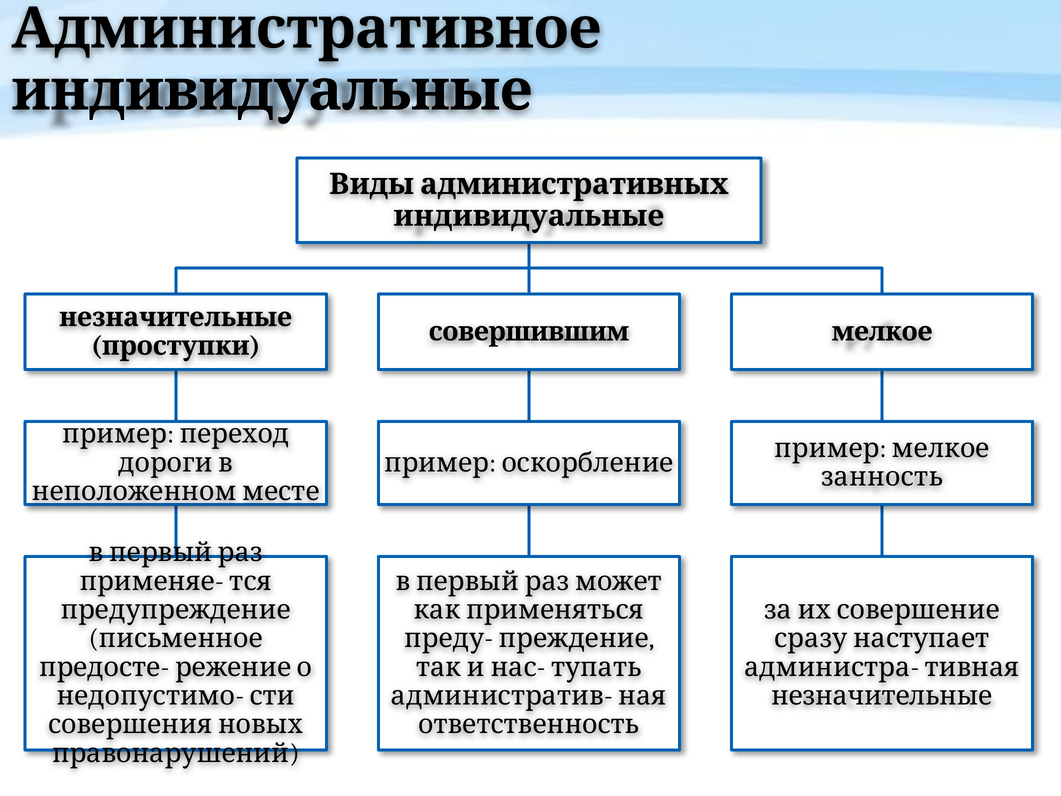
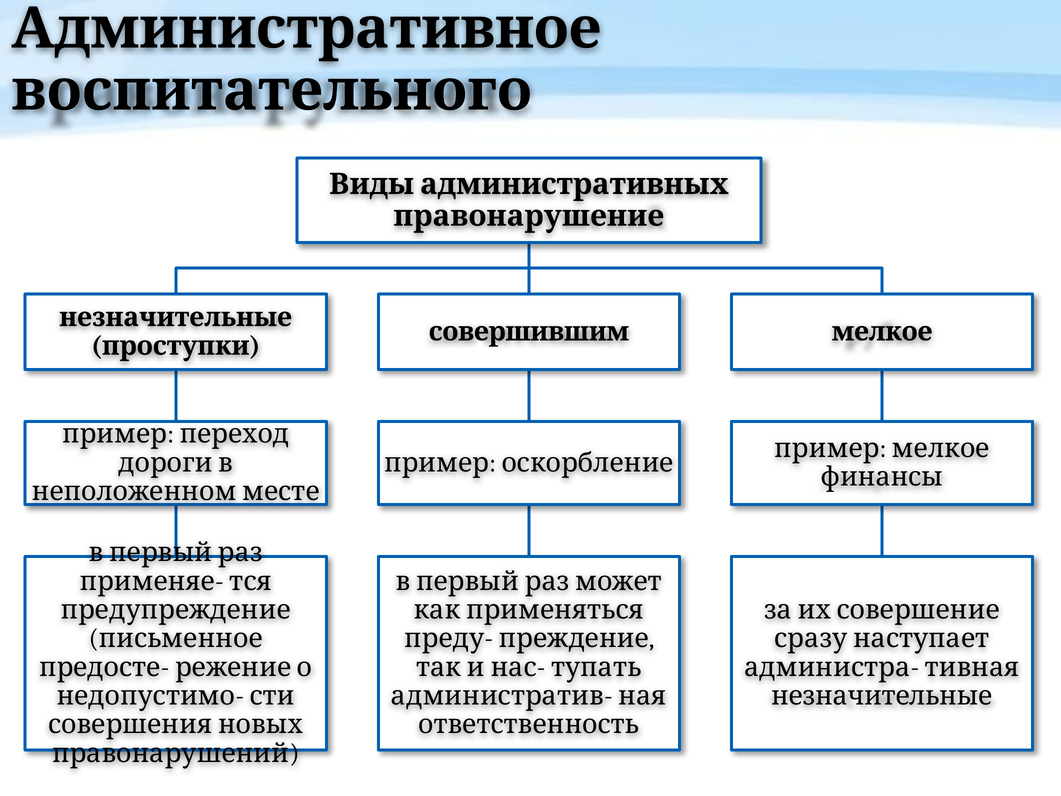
индивидуальные: индивидуальные -> воспитательного (272, 91)
индивидуальные: индивидуальные -> правонарушение (529, 216)
занность: занность -> финансы (882, 477)
